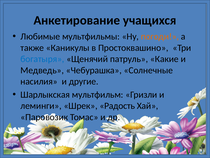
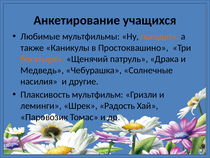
богатыря colour: blue -> orange (42, 59)
Какие: Какие -> Драка (164, 59)
Шарлыкская: Шарлыкская -> Плаксивость (45, 94)
